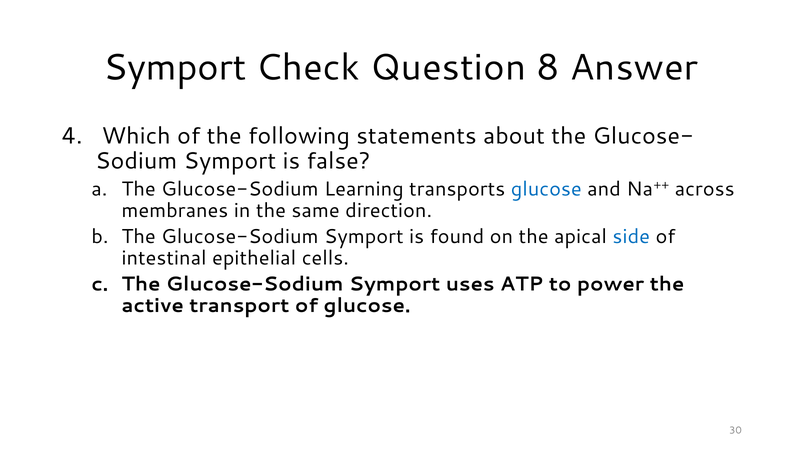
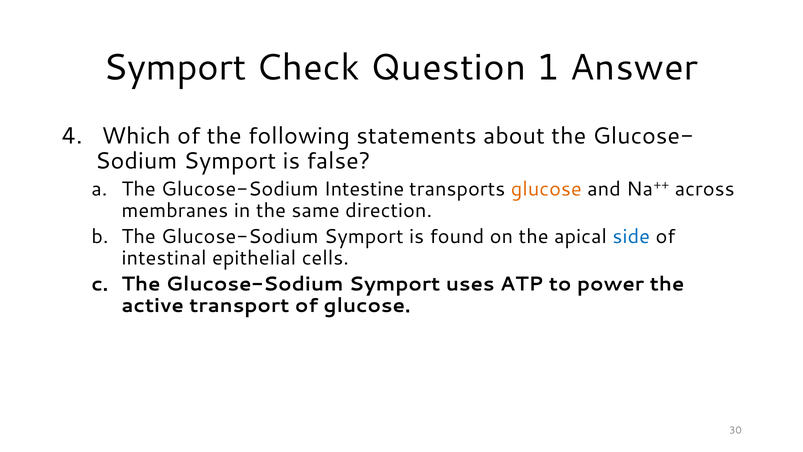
8: 8 -> 1 (548, 67)
Learning: Learning -> Intestine (364, 189)
glucose colour: blue -> orange (546, 189)
